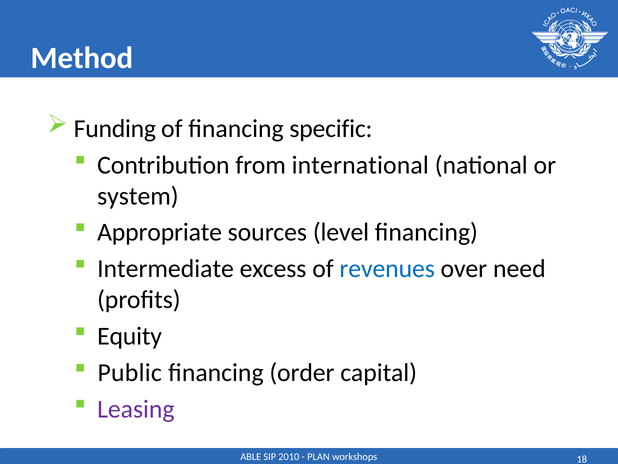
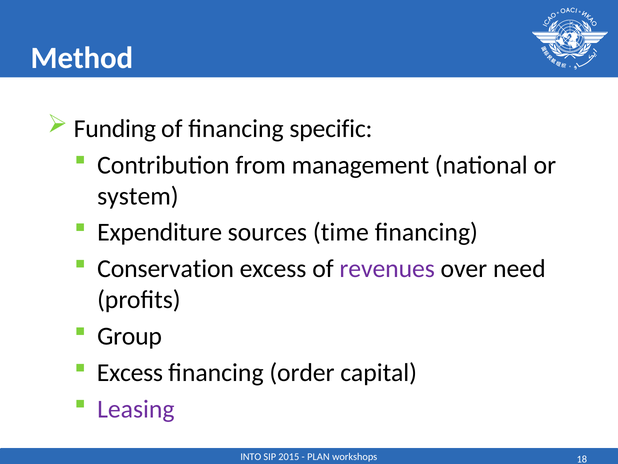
international: international -> management (360, 165)
Appropriate: Appropriate -> Expenditure (160, 232)
level: level -> time (341, 232)
Intermediate: Intermediate -> Conservation (166, 269)
revenues colour: blue -> purple (387, 269)
Equity: Equity -> Group (130, 336)
Public: Public -> Excess (130, 372)
ABLE: ABLE -> INTO (251, 456)
2010: 2010 -> 2015 (289, 456)
